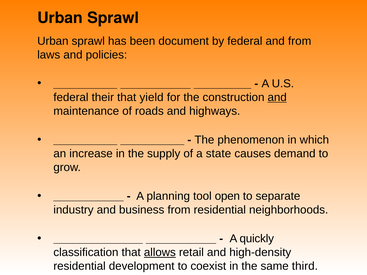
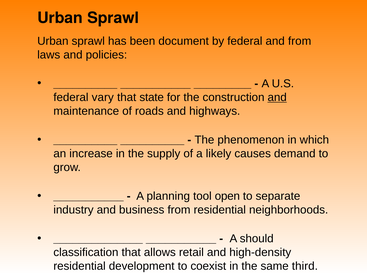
their: their -> vary (103, 97)
yield: yield -> state (152, 97)
state: state -> likely (219, 154)
quickly: quickly -> should (257, 239)
allows underline: present -> none (160, 253)
